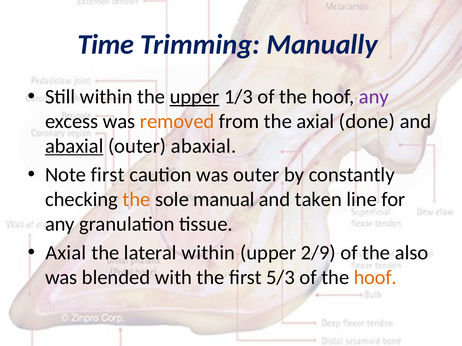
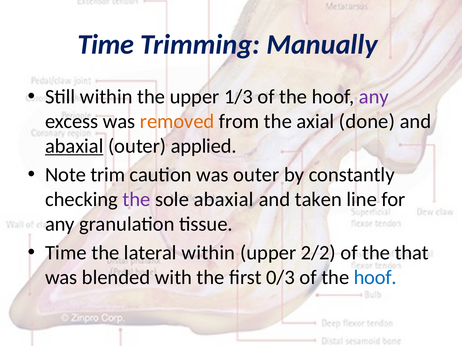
upper underline: present -> none (195, 97)
outer abaxial: abaxial -> applied (204, 146)
Note first: first -> trim (108, 175)
the colour: orange -> purple (136, 200)
sole manual: manual -> abaxial (224, 200)
Axial: Axial -> Time (66, 253)
2/9: 2/9 -> 2/2 (318, 253)
also: also -> that (412, 253)
5/3: 5/3 -> 0/3 (281, 278)
hoof colour: orange -> blue (375, 278)
